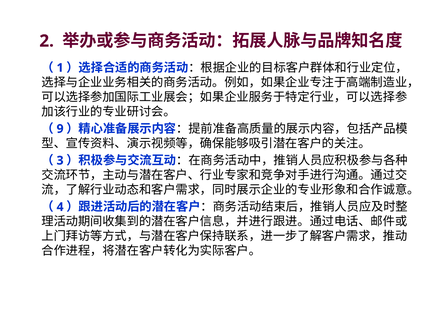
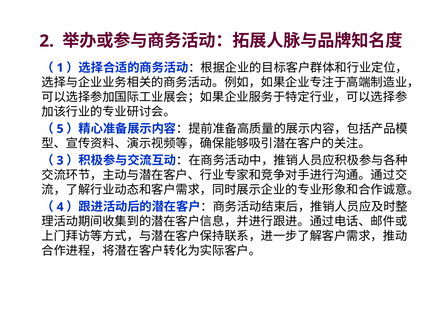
9: 9 -> 5 (60, 129)
